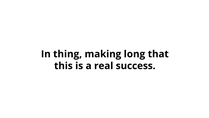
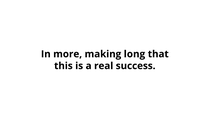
thing: thing -> more (68, 54)
